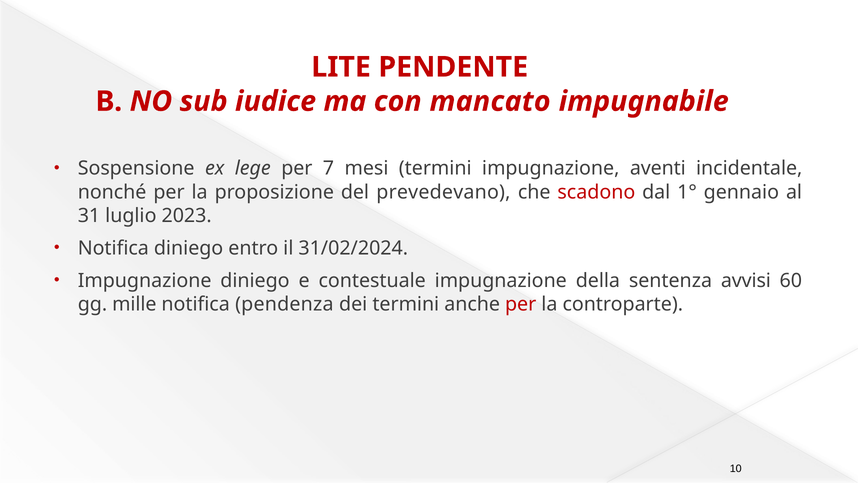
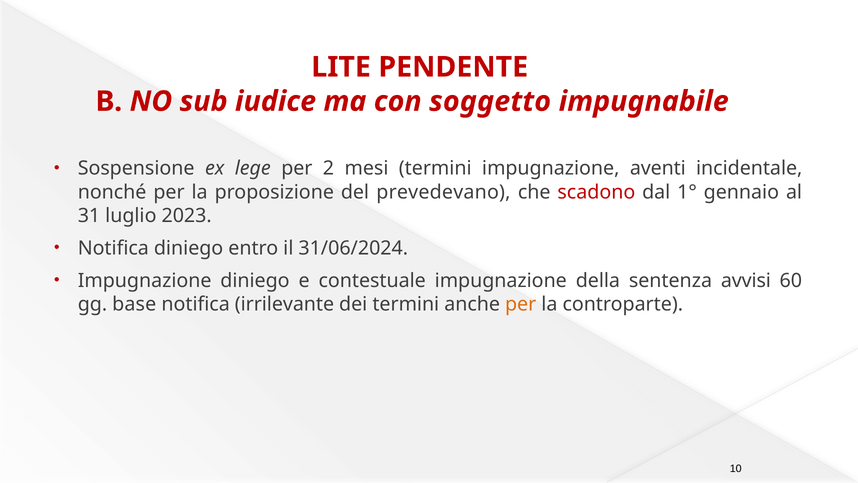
mancato: mancato -> soggetto (490, 101)
7: 7 -> 2 (328, 168)
31/02/2024: 31/02/2024 -> 31/06/2024 (353, 248)
mille: mille -> base (134, 304)
pendenza: pendenza -> irrilevante (284, 304)
per colour: red -> orange (521, 304)
